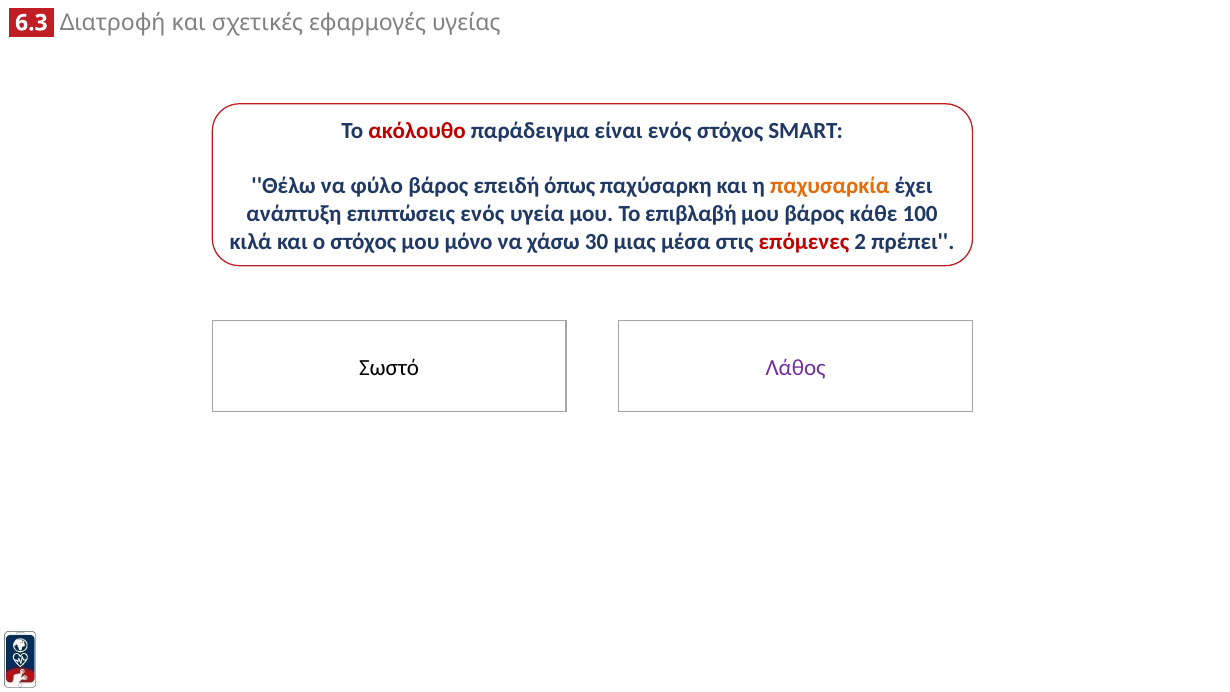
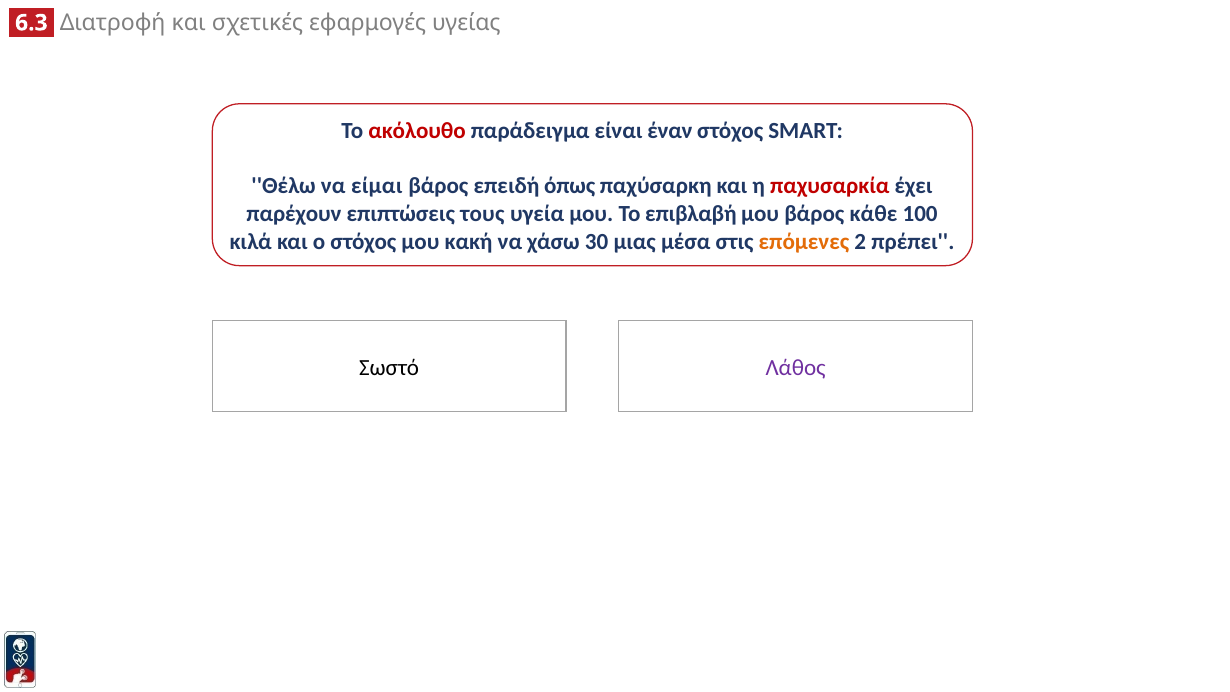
είναι ενός: ενός -> έναν (670, 131)
φύλο: φύλο -> είμαι (377, 186)
παχυσαρκία colour: orange -> red (830, 186)
ανάπτυξη: ανάπτυξη -> παρέχουν (294, 214)
επιπτώσεις ενός: ενός -> τους (482, 214)
μόνο: μόνο -> κακή (469, 242)
επόμενες colour: red -> orange (804, 242)
